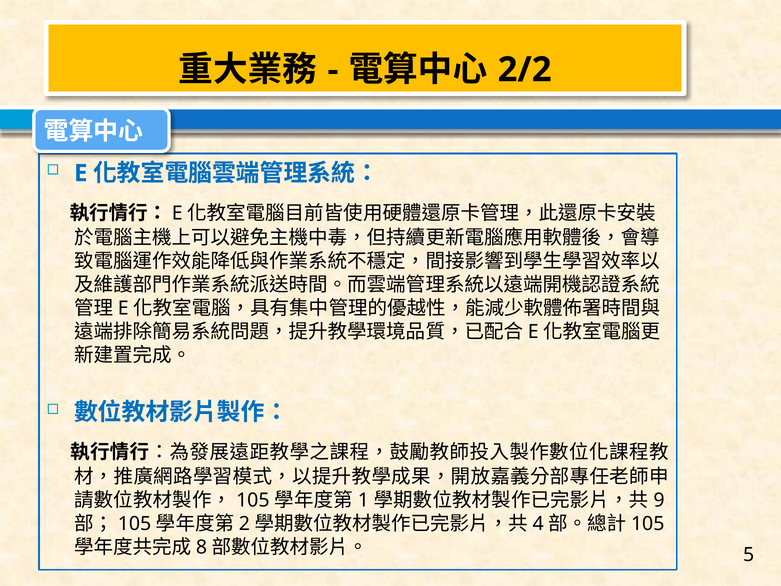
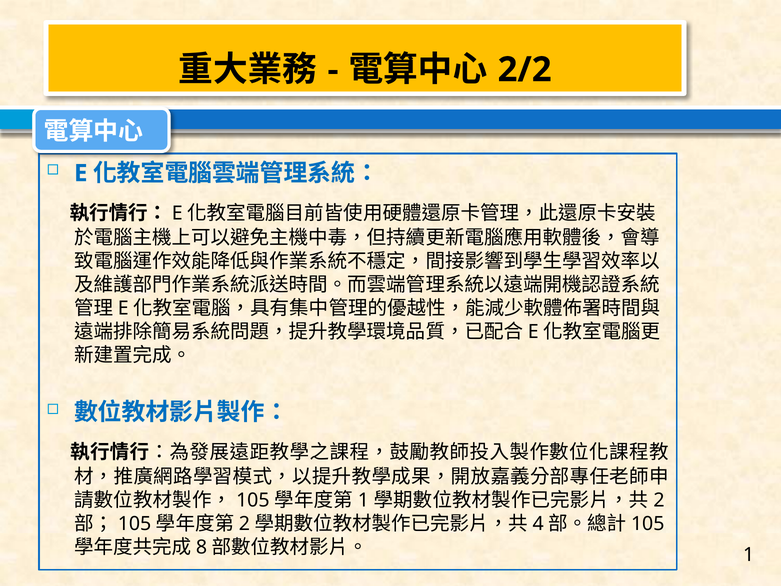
9: 9 -> 2 (659, 500)
5: 5 -> 1 (749, 555)
